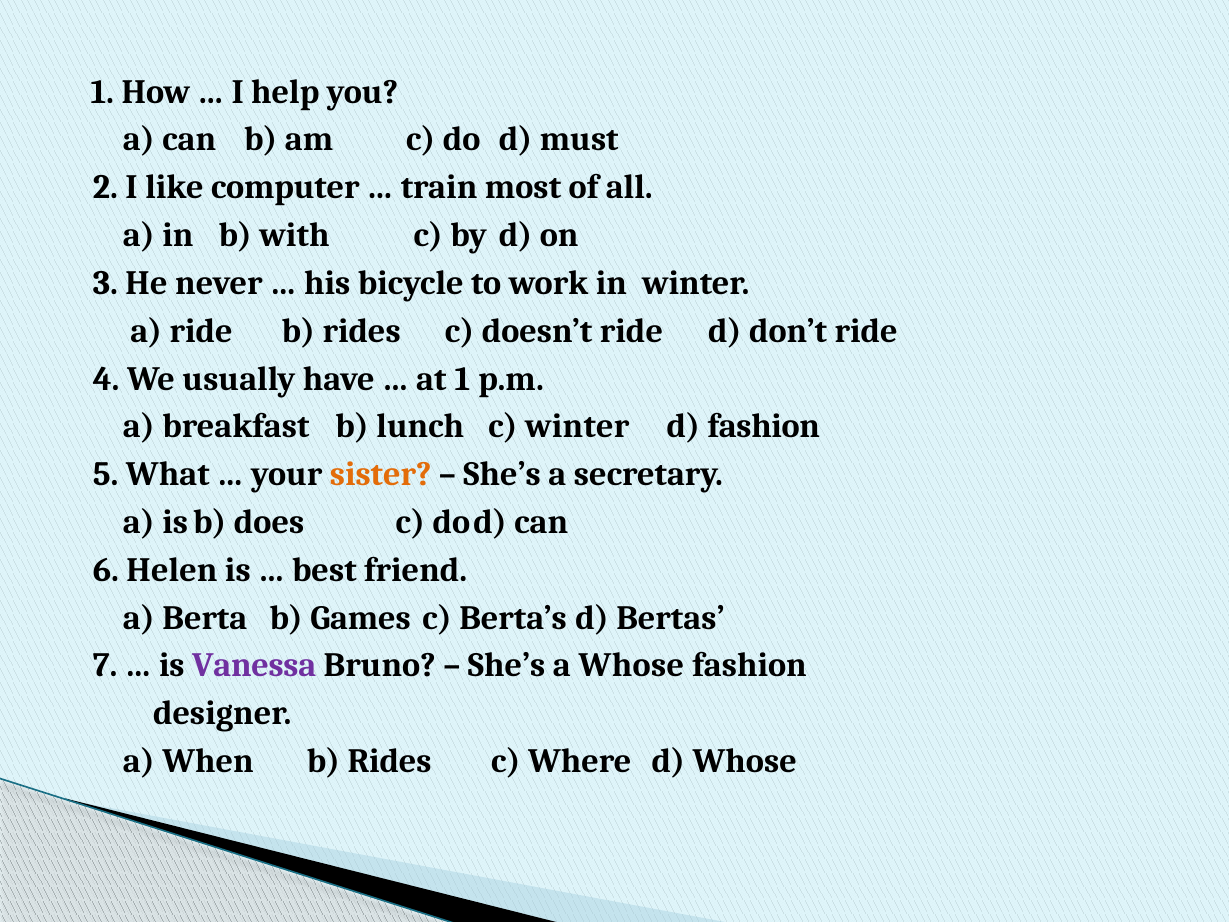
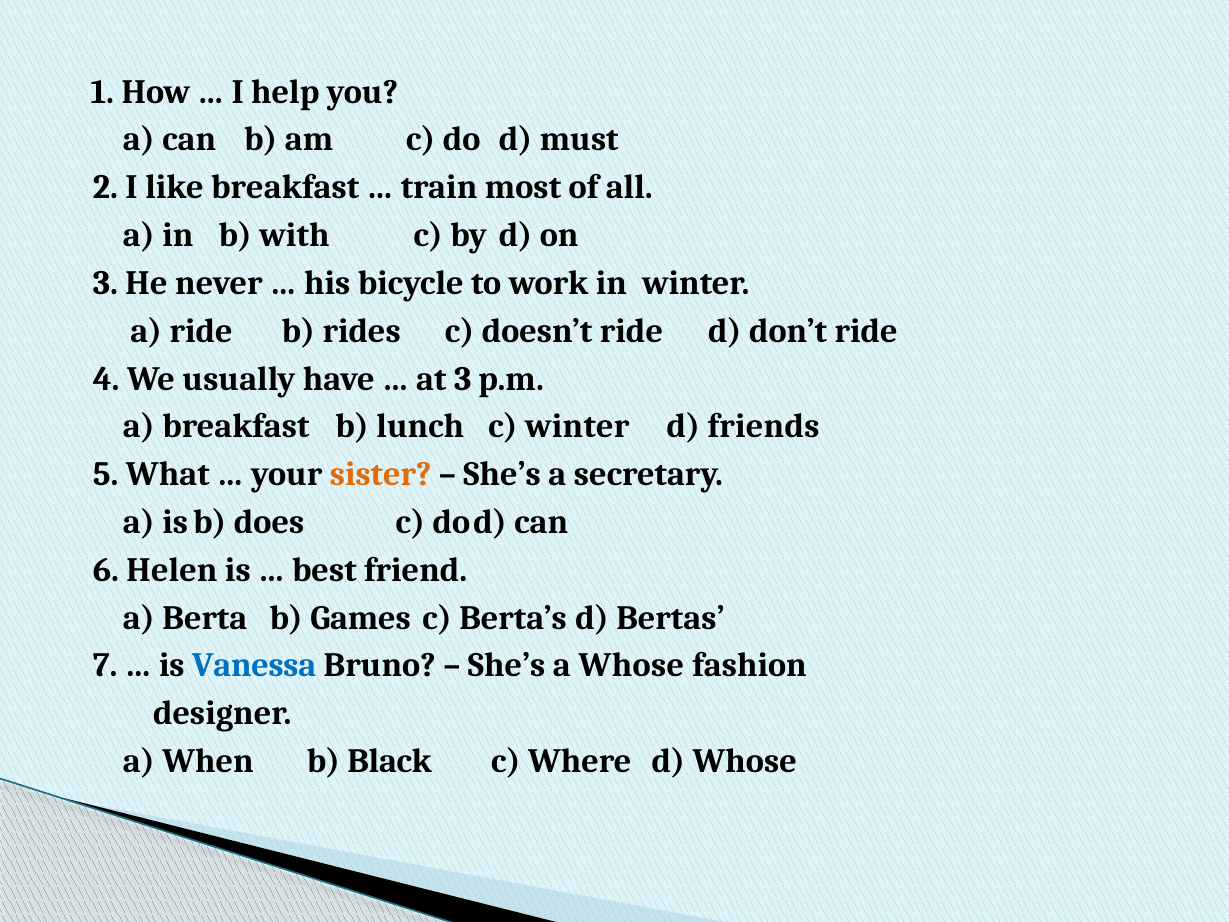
like computer: computer -> breakfast (285, 187)
at 1: 1 -> 3 (463, 379)
d fashion: fashion -> friends (764, 426)
Vanessa colour: purple -> blue (254, 665)
When b Rides: Rides -> Black (390, 761)
